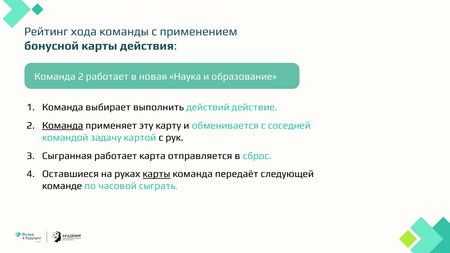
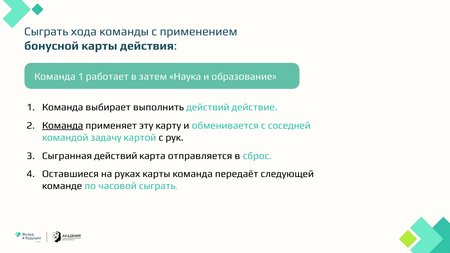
Рейтинг: Рейтинг -> Сыграть (46, 32)
Команда 2: 2 -> 1 (81, 77)
новая: новая -> затем (153, 77)
Сыгранная работает: работает -> действий (116, 156)
карты underline: present -> none (156, 174)
